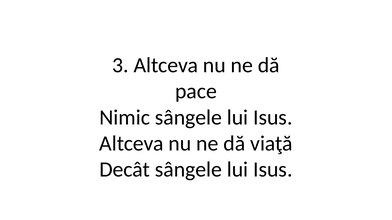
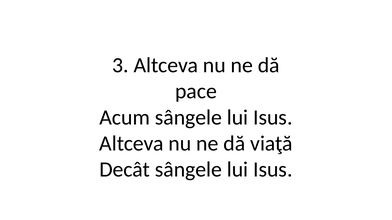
Nimic: Nimic -> Acum (125, 118)
